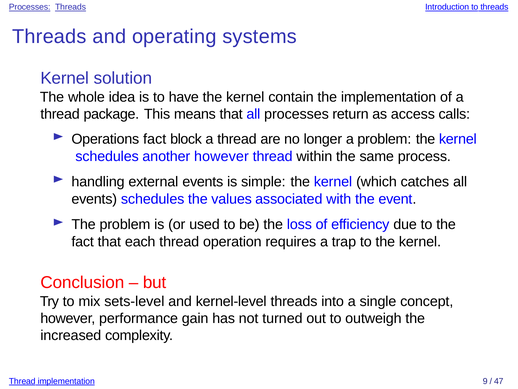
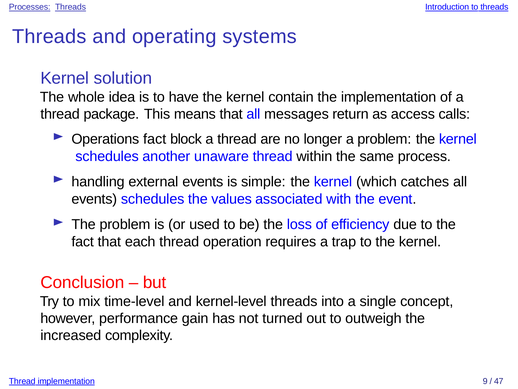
all processes: processes -> messages (296, 114)
another however: however -> unaware (221, 156)
sets-level: sets-level -> time-level (134, 301)
